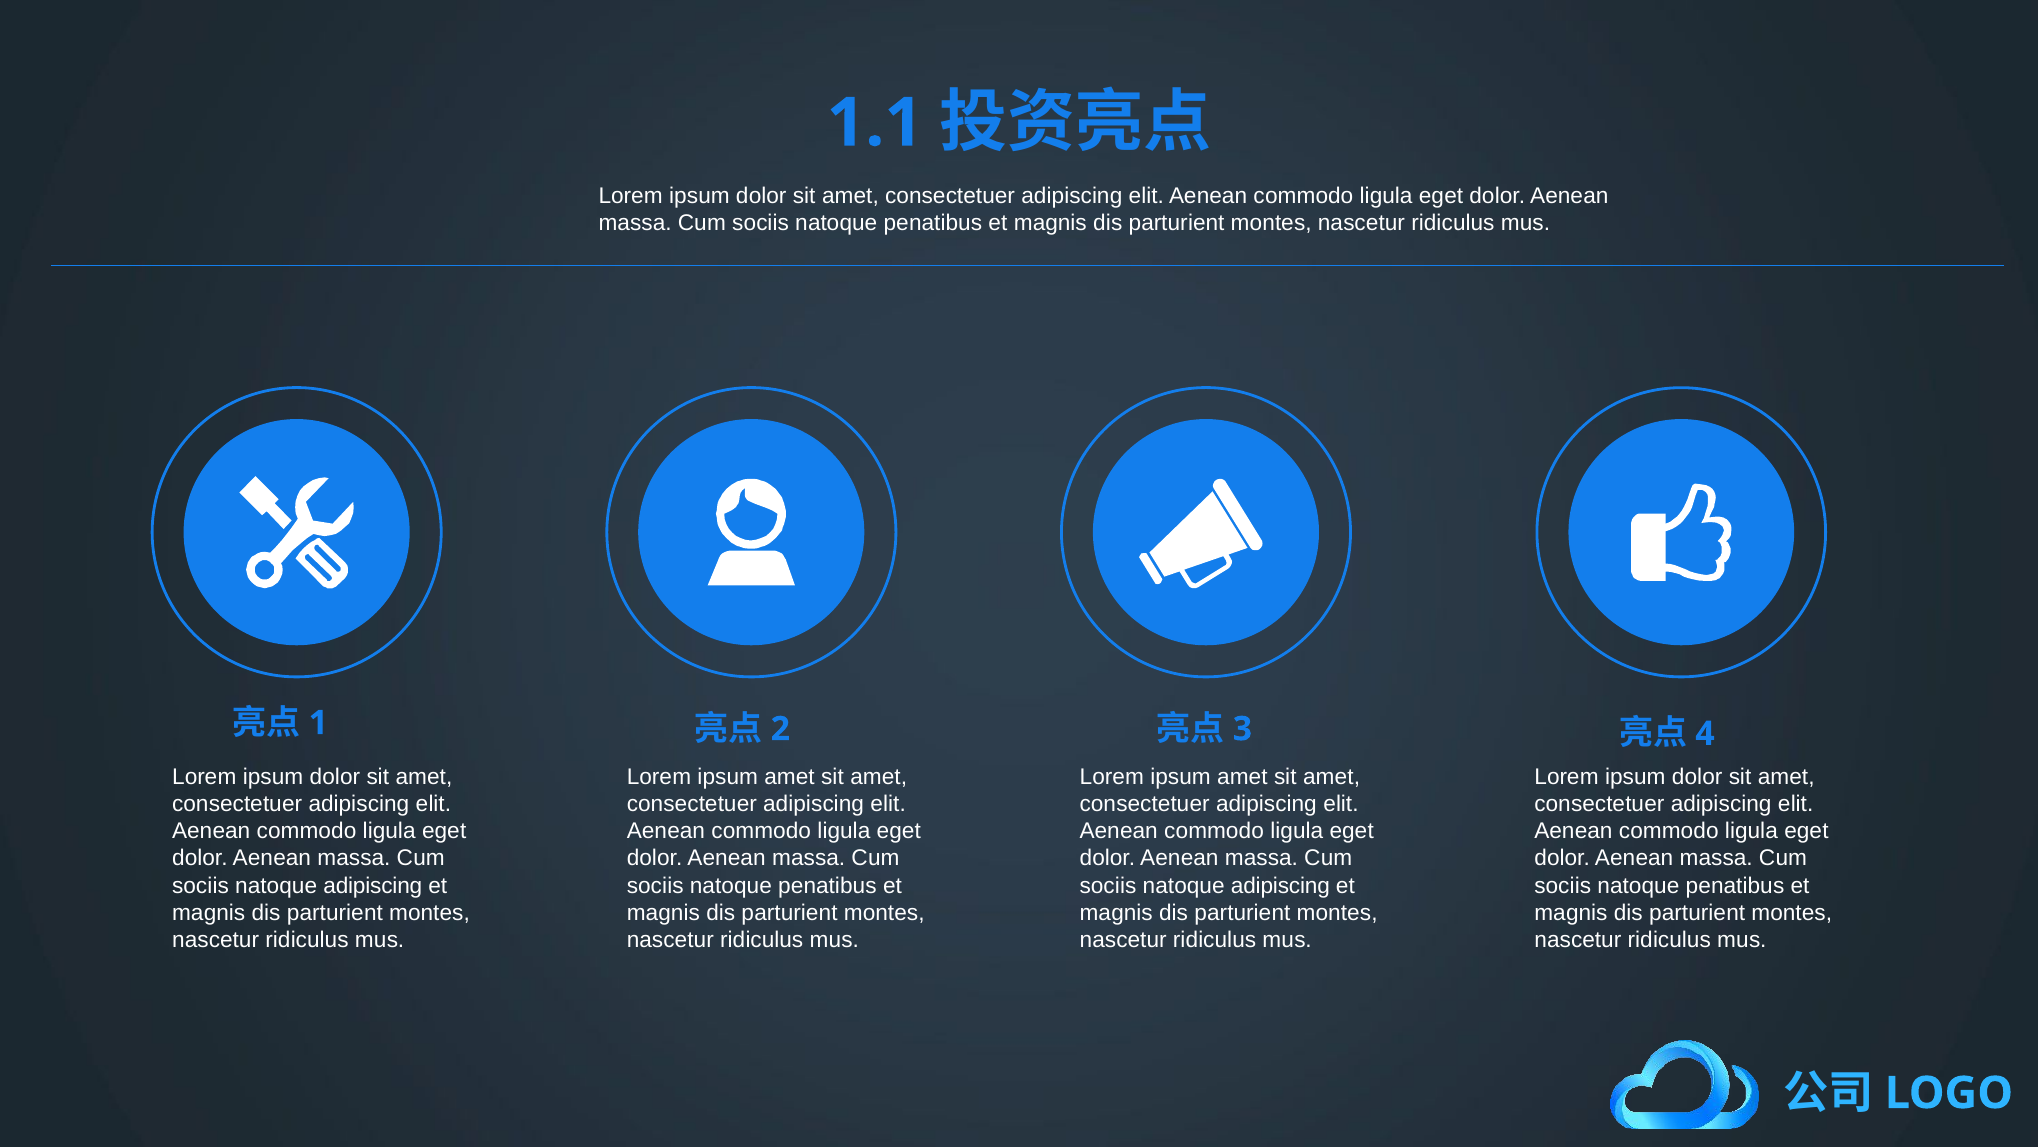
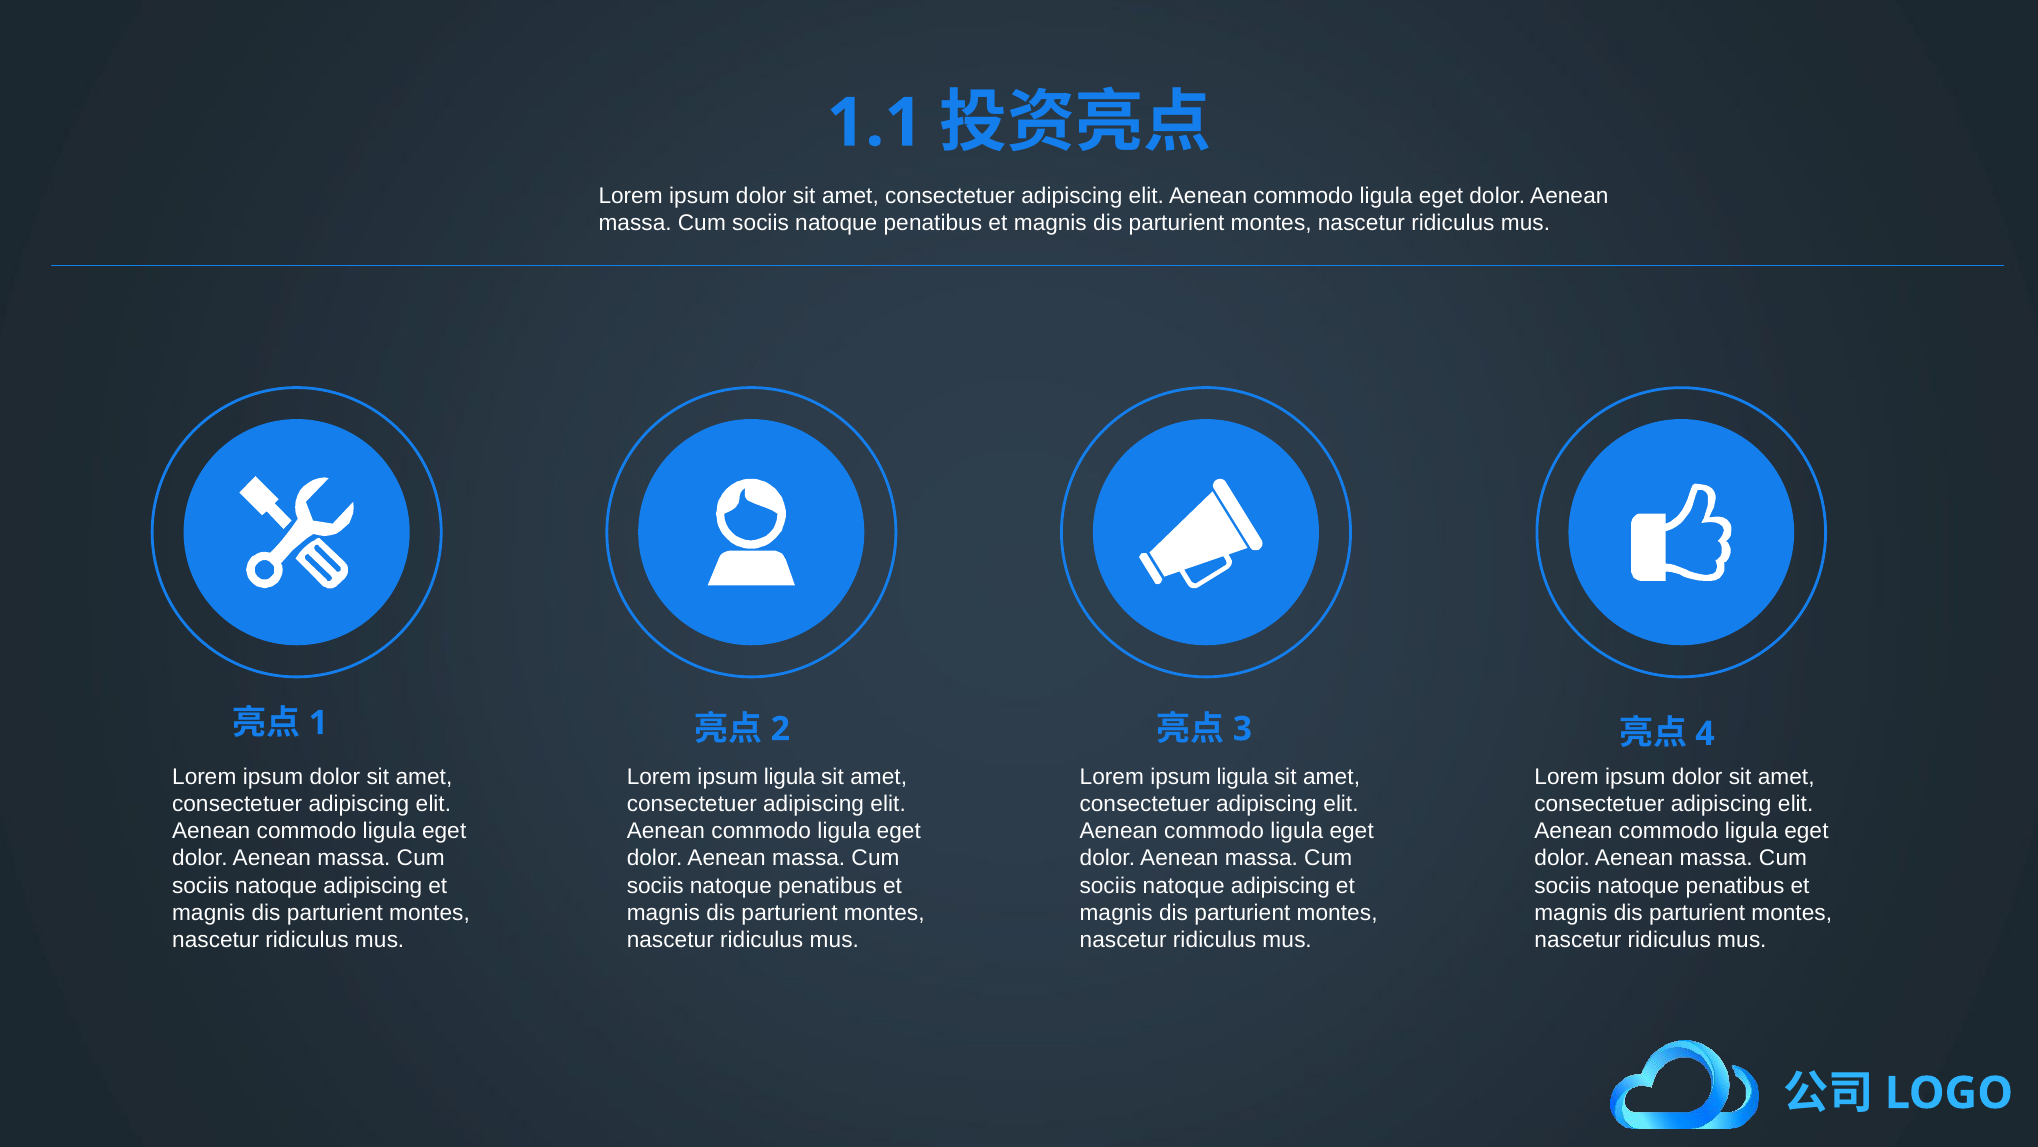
amet: amet -> ligula (790, 777)
amet: amet -> ligula (1243, 777)
